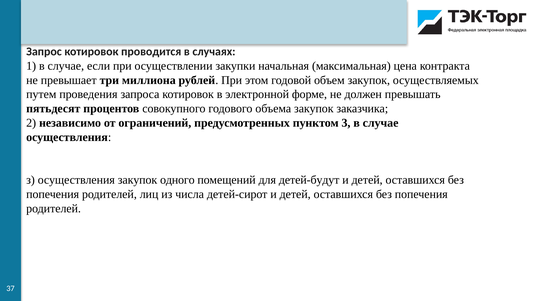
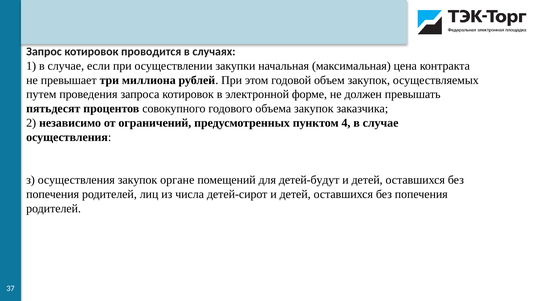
3: 3 -> 4 (346, 123)
одного: одного -> органе (177, 180)
